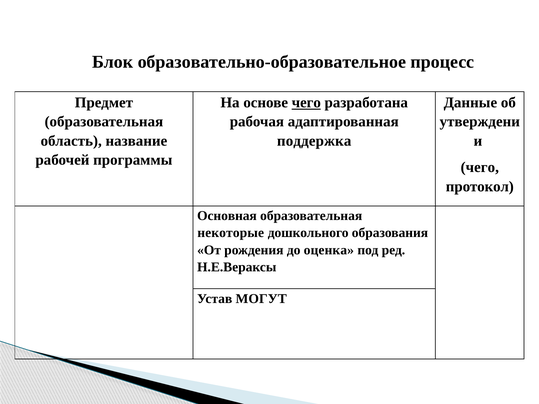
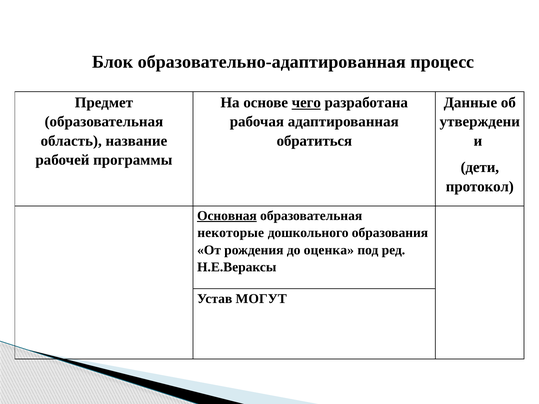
образовательно-образовательное: образовательно-образовательное -> образовательно-адаптированная (272, 62)
поддержка: поддержка -> обратиться (314, 141)
чего: чего -> дети (480, 167)
Основная underline: none -> present (227, 216)
